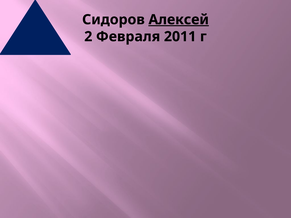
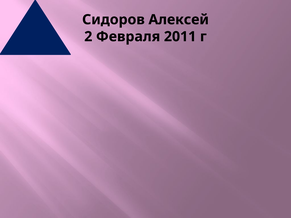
Алексей underline: present -> none (179, 20)
